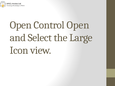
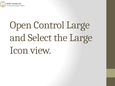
Control Open: Open -> Large (78, 25)
